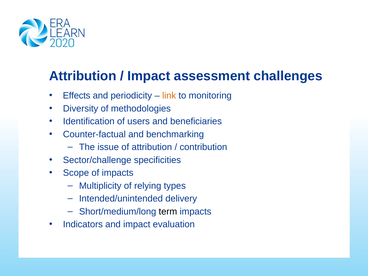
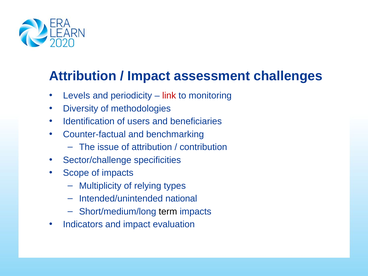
Effects: Effects -> Levels (77, 96)
link colour: orange -> red (169, 96)
delivery: delivery -> national (181, 199)
